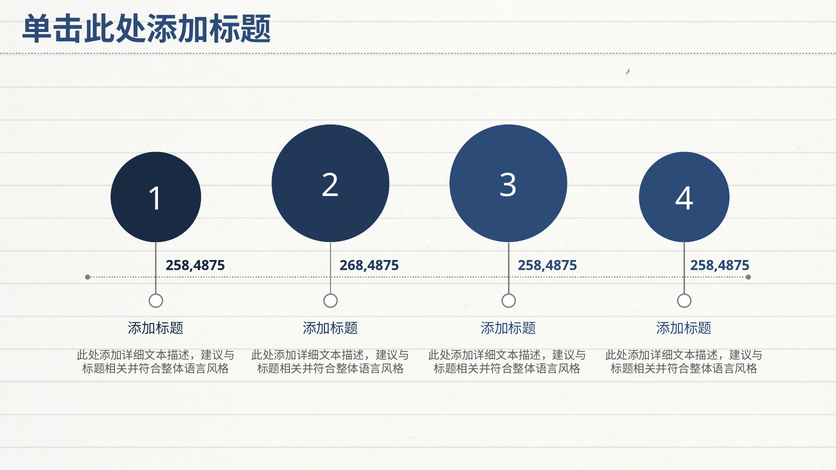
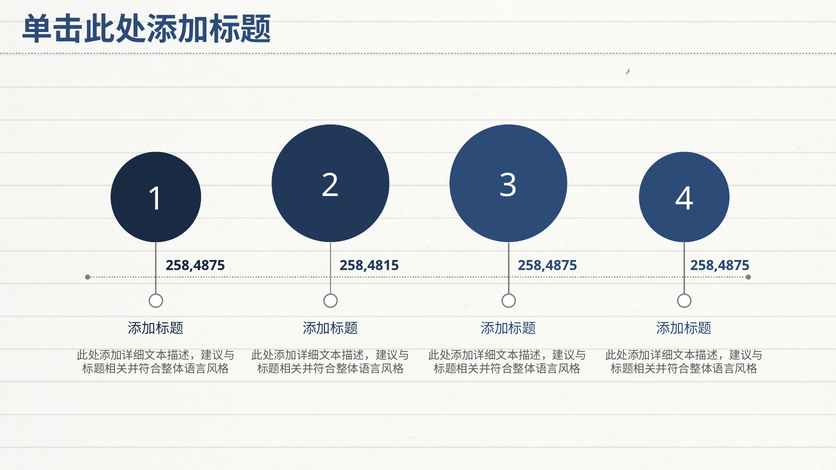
268,4875: 268,4875 -> 258,4815 (369, 266)
